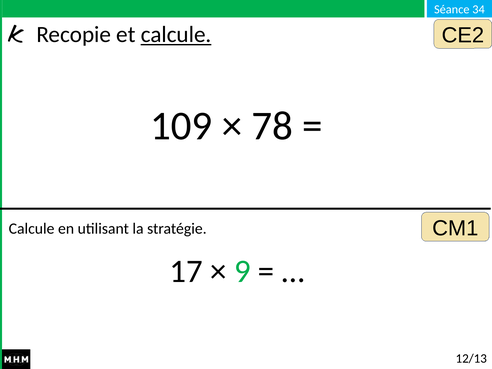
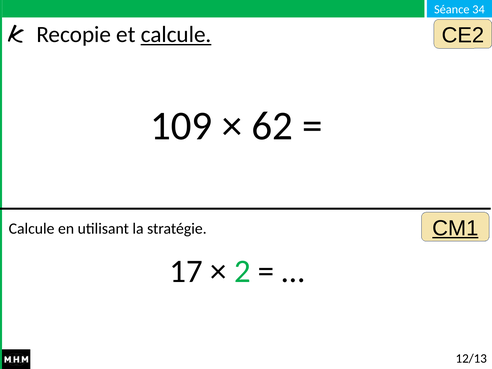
78: 78 -> 62 (272, 126)
CM1 underline: none -> present (455, 228)
9: 9 -> 2 (242, 271)
